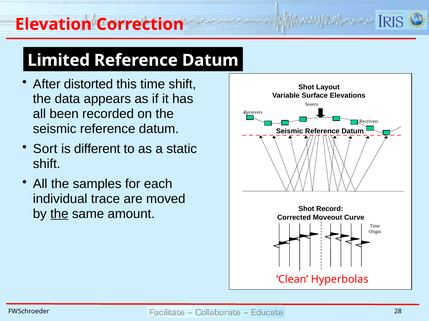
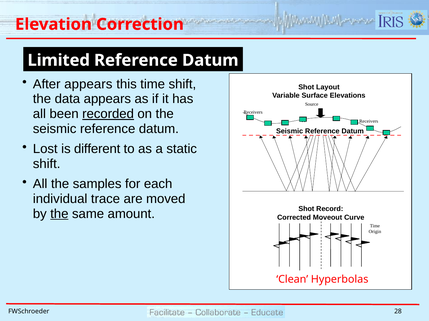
After distorted: distorted -> appears (88, 84)
recorded underline: none -> present (108, 114)
Sort: Sort -> Lost (45, 149)
